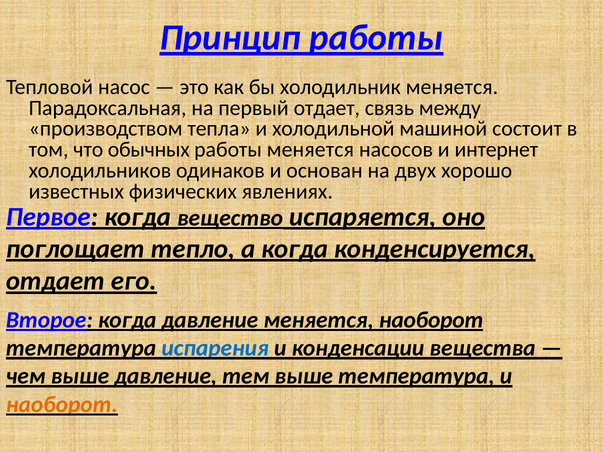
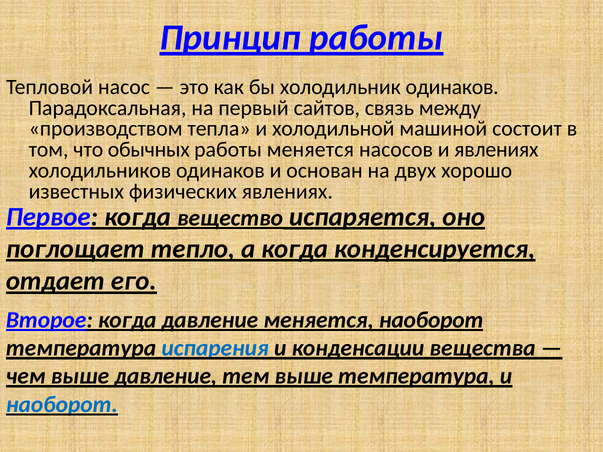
холодильник меняется: меняется -> одинаков (452, 87)
первый отдает: отдает -> сайтов (327, 108)
и интернет: интернет -> явлениях (496, 150)
наоборот colour: orange -> blue (62, 405)
